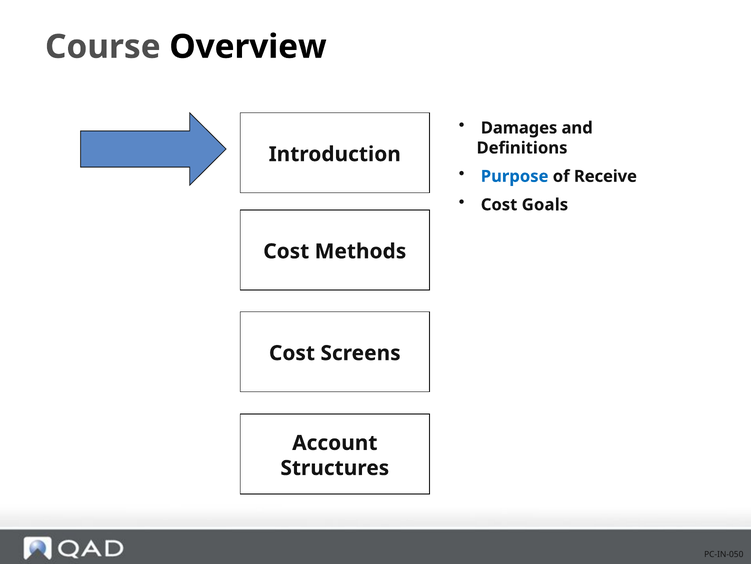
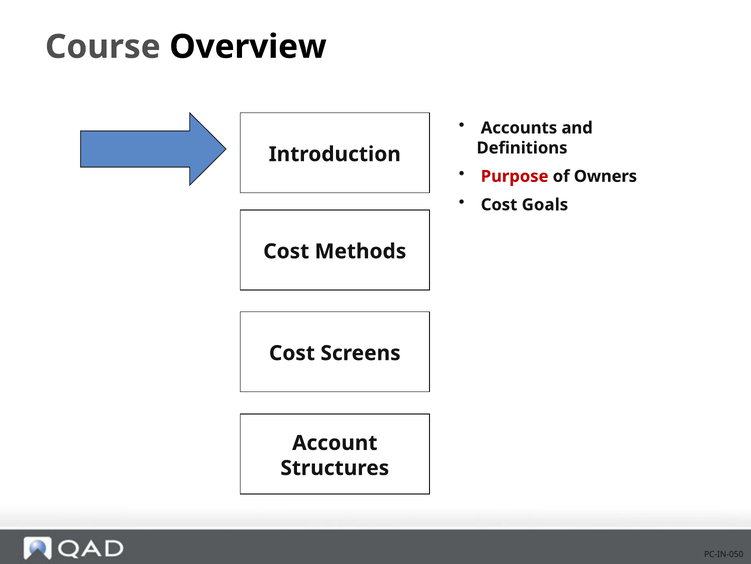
Damages: Damages -> Accounts (519, 128)
Purpose colour: blue -> red (515, 176)
Receive: Receive -> Owners (605, 176)
